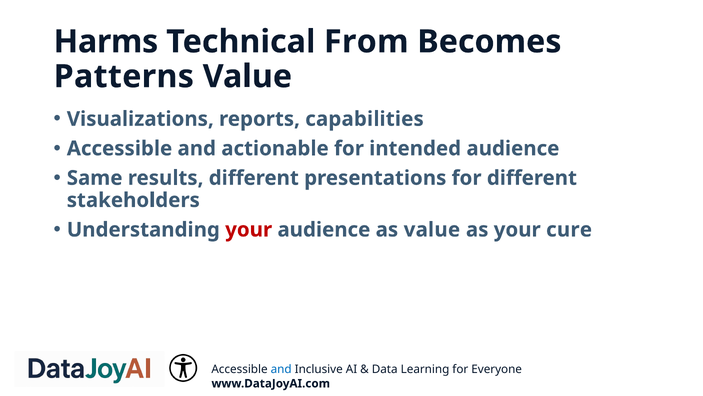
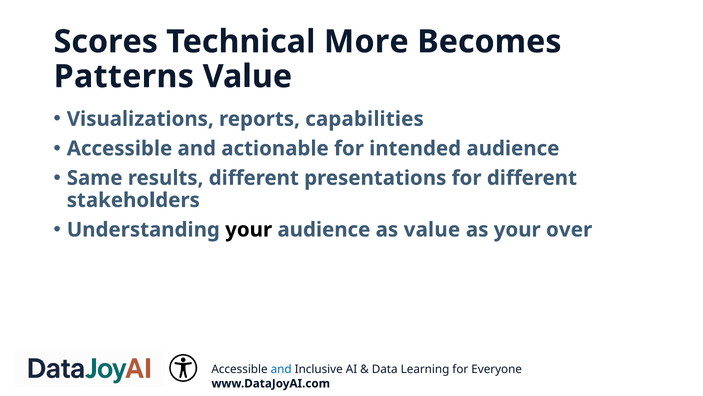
Harms: Harms -> Scores (106, 42)
From: From -> More (366, 42)
your colour: red -> black (249, 229)
cure: cure -> over (569, 229)
